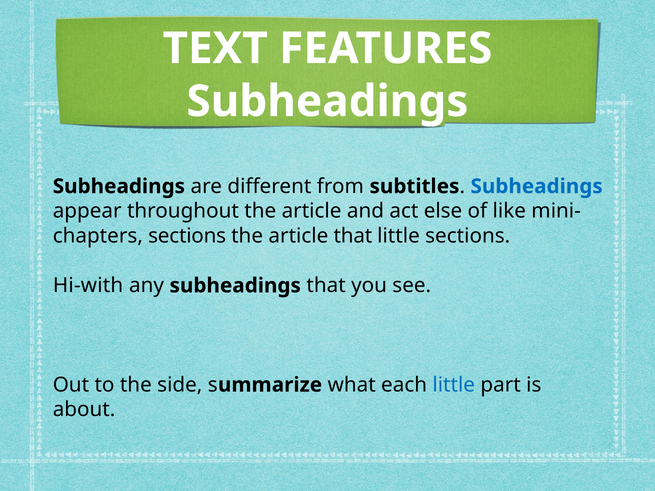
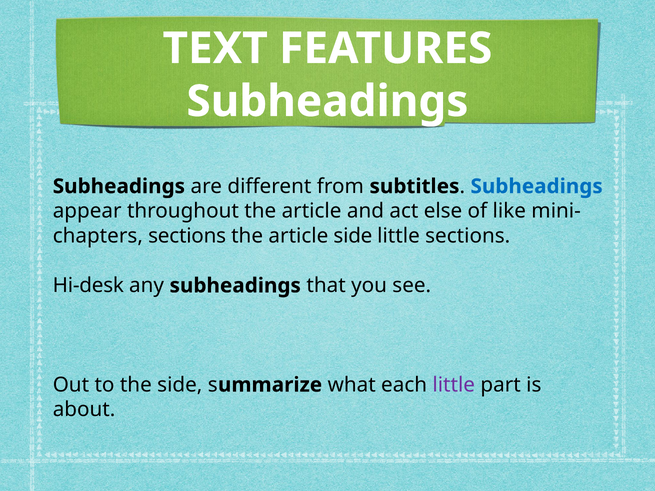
article that: that -> side (353, 236)
Hi-with: Hi-with -> Hi-desk (88, 286)
little colour: blue -> purple (454, 385)
